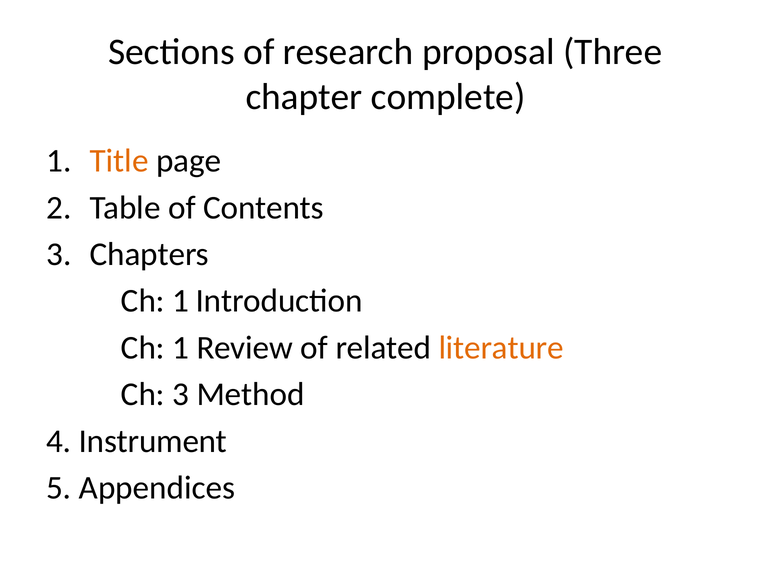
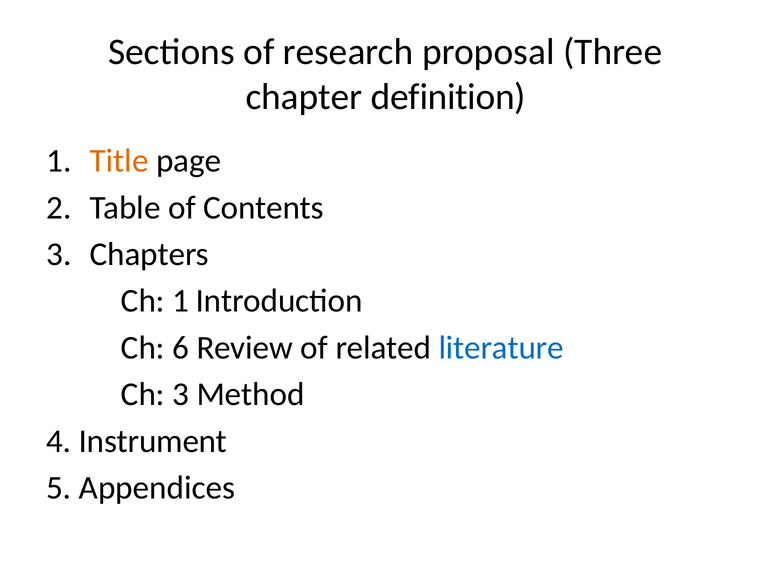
complete: complete -> definition (448, 97)
Ch 1: 1 -> 6 (181, 348)
literature colour: orange -> blue (501, 348)
